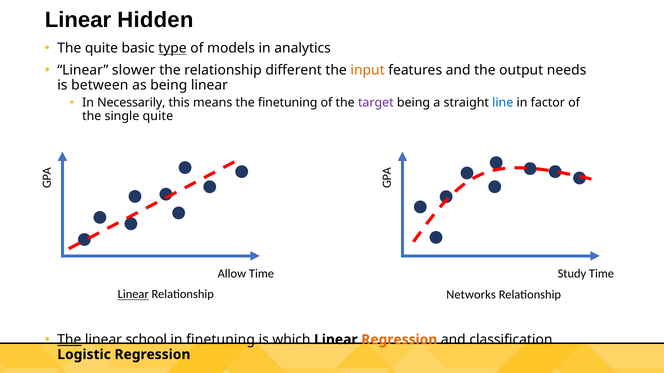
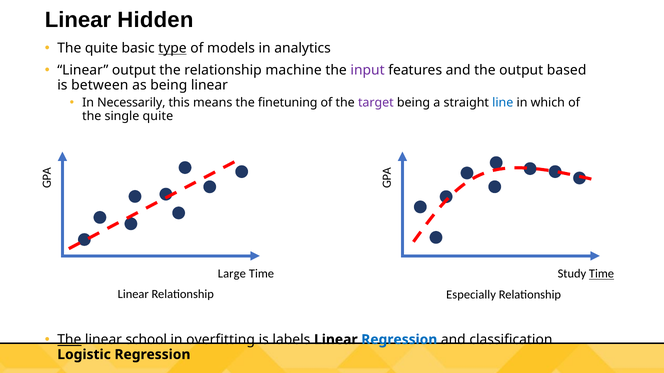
Linear slower: slower -> output (134, 70)
different: different -> machine (294, 70)
input colour: orange -> purple (368, 70)
needs: needs -> based (567, 70)
factor: factor -> which (548, 103)
Allow: Allow -> Large (232, 274)
Time underline: none -> present (602, 274)
Linear underline: present -> none (133, 295)
Networks: Networks -> Especially (471, 295)
in finetuning: finetuning -> overfitting (221, 340)
which: which -> labels (291, 340)
Regression colour: orange -> blue (399, 340)
